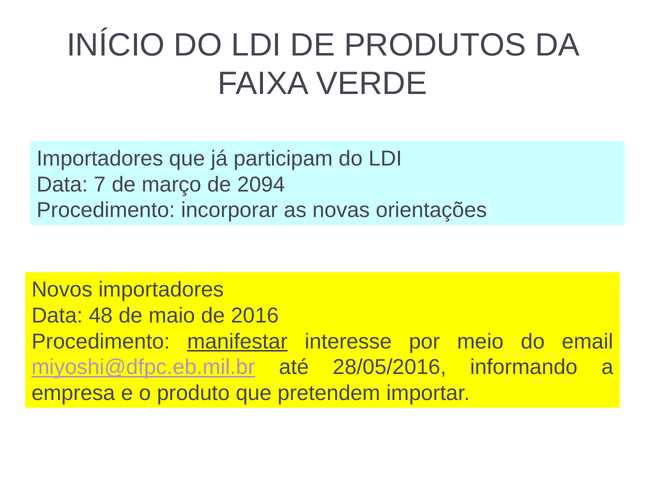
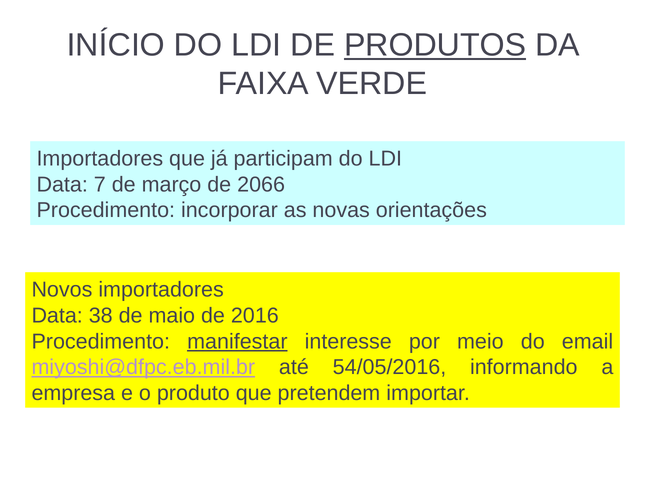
PRODUTOS underline: none -> present (435, 45)
2094: 2094 -> 2066 (261, 184)
48: 48 -> 38 (101, 315)
28/05/2016: 28/05/2016 -> 54/05/2016 (389, 367)
